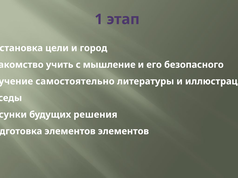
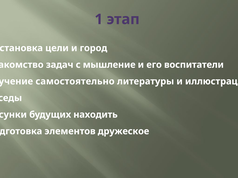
учить: учить -> задач (60, 65)
безопасного: безопасного -> воспитатели (194, 65)
решения: решения -> находить (96, 115)
элементов элементов: элементов -> дружеское (123, 132)
